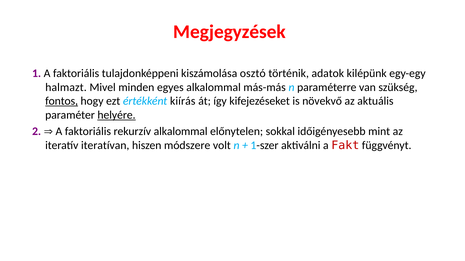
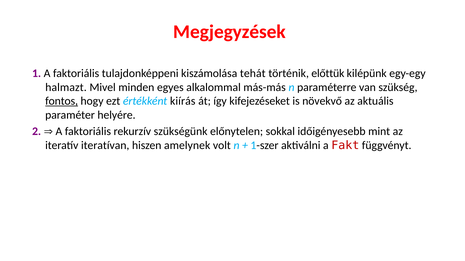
osztó: osztó -> tehát (253, 73)
adatok: adatok -> előttük (328, 73)
helyére underline: present -> none (117, 115)
rekurzív alkalommal: alkalommal -> szükségünk (181, 132)
módszere: módszere -> amelynek (187, 146)
